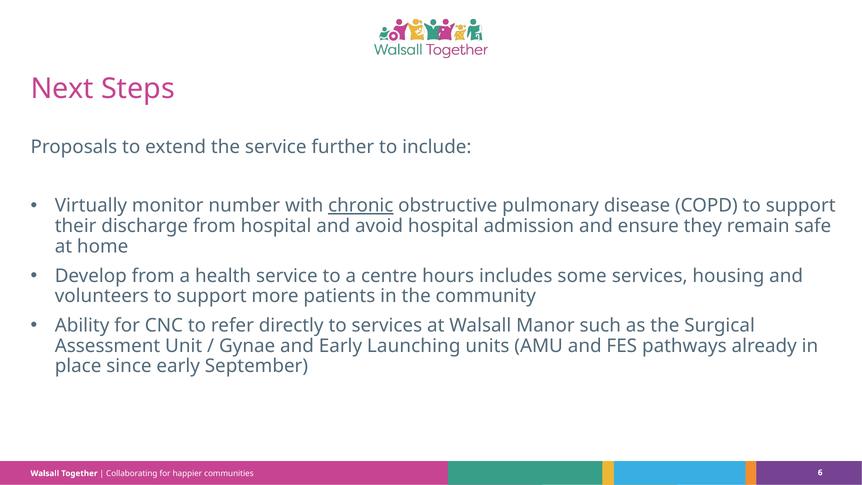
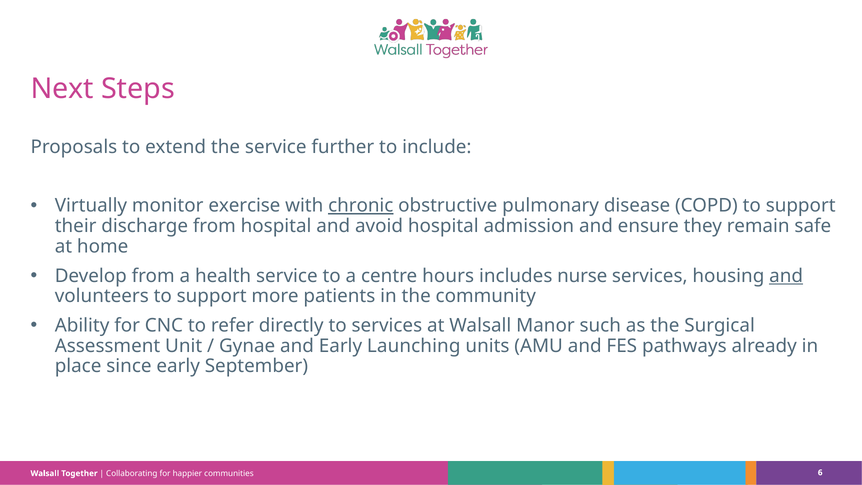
number: number -> exercise (244, 206)
some: some -> nurse (582, 276)
and underline: none -> present (786, 276)
